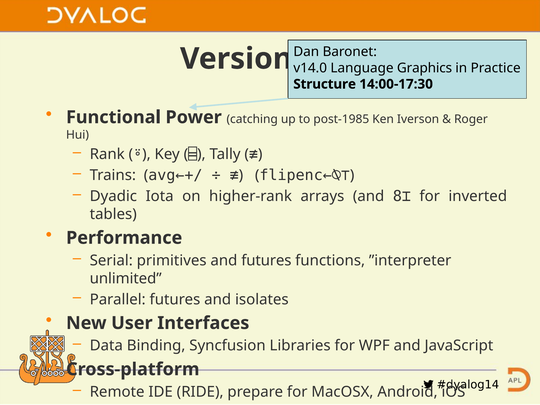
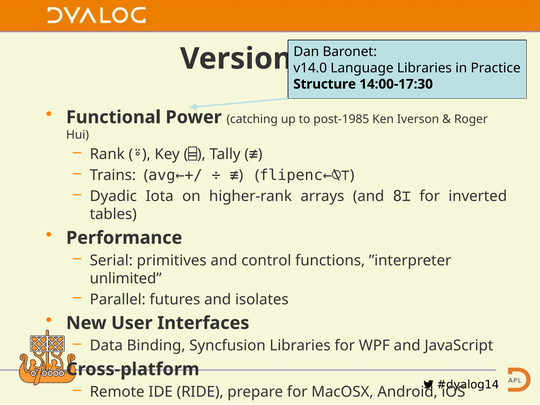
Graphics: Graphics -> Libraries (424, 68)
and futures: futures -> control (266, 260)
